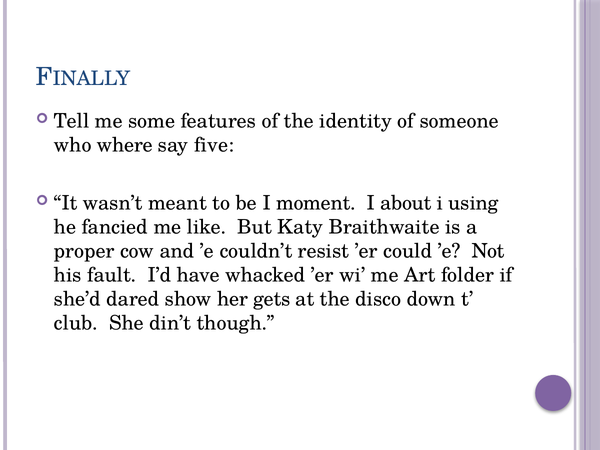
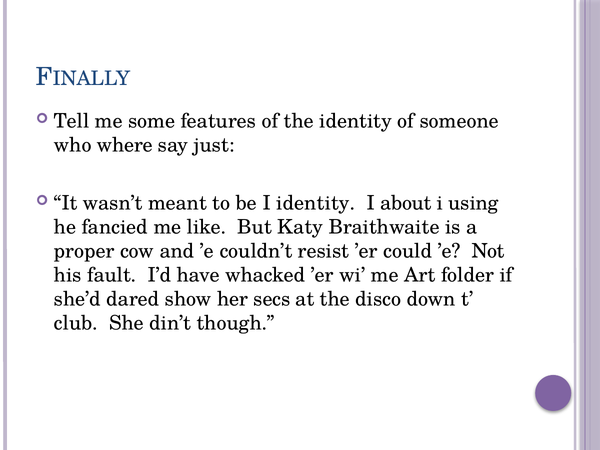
five: five -> just (214, 145)
I moment: moment -> identity (316, 203)
gets: gets -> secs (272, 299)
